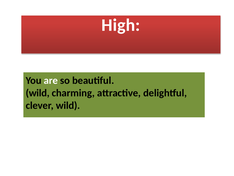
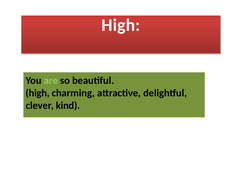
are colour: white -> light green (51, 80)
wild: wild -> high (38, 93)
clever wild: wild -> kind (68, 105)
